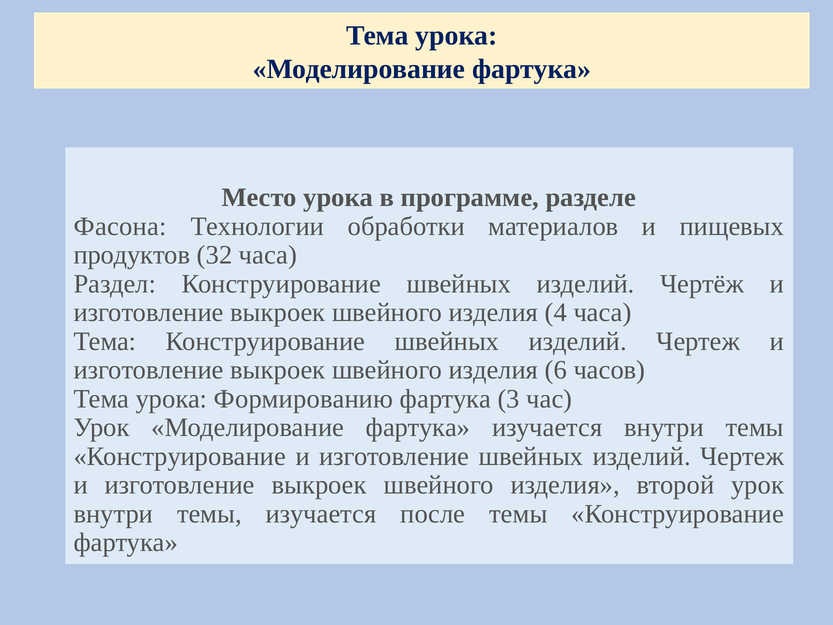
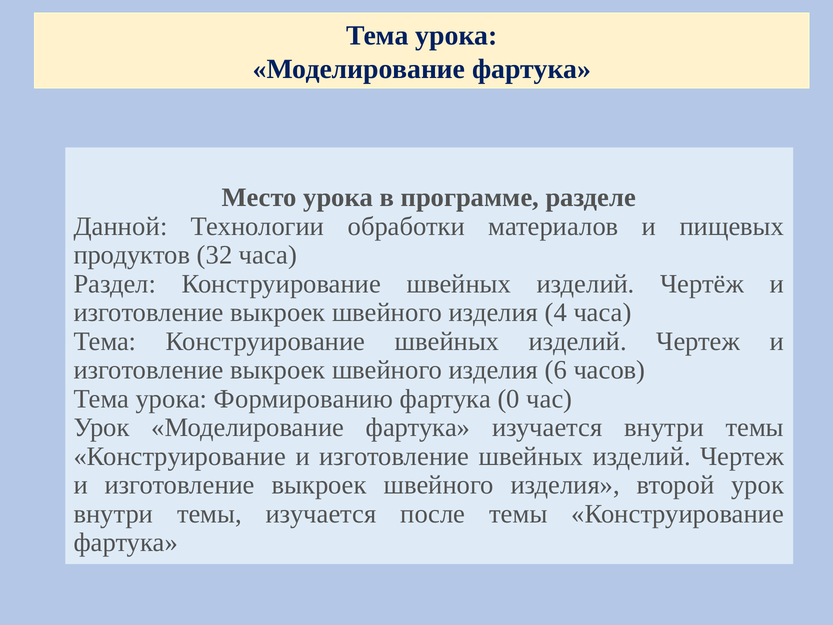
Фасона: Фасона -> Данной (120, 226)
3: 3 -> 0 (509, 399)
